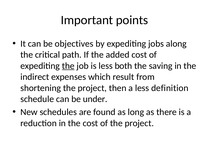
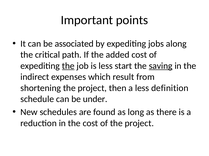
objectives: objectives -> associated (74, 44)
both: both -> start (123, 66)
saving underline: none -> present (161, 66)
